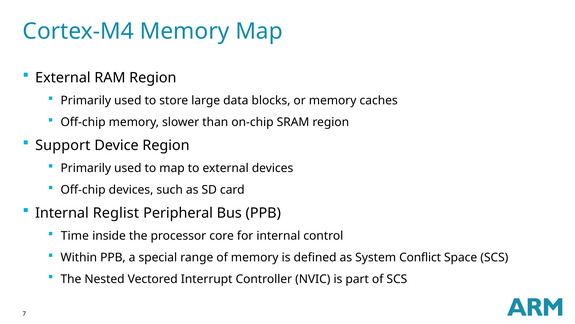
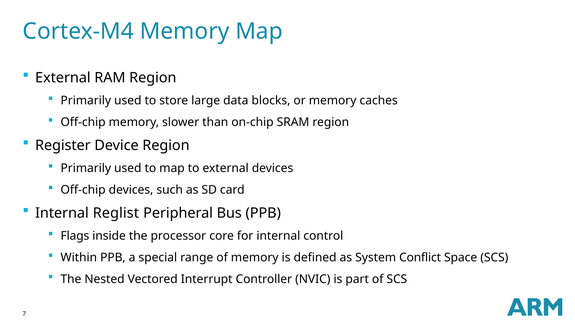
Support: Support -> Register (63, 145)
Time: Time -> Flags (75, 236)
